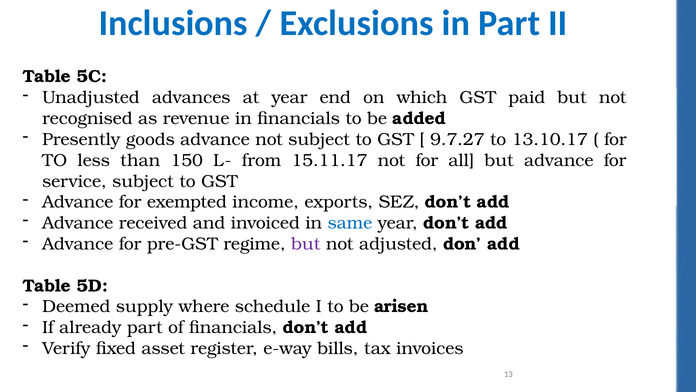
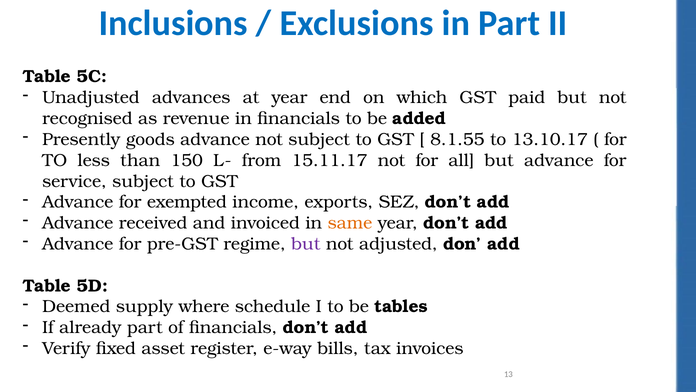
9.7.27: 9.7.27 -> 8.1.55 (457, 139)
same colour: blue -> orange (350, 223)
arisen: arisen -> tables (401, 306)
